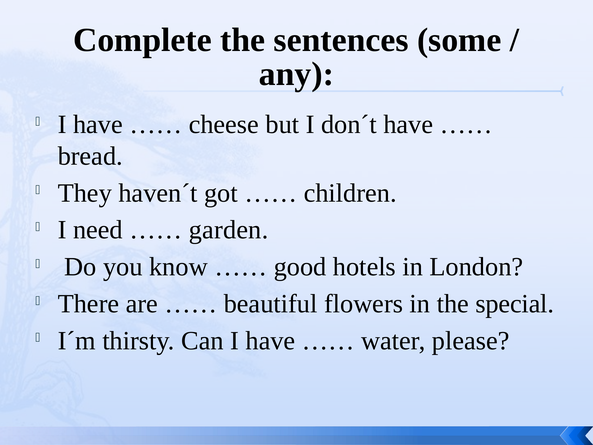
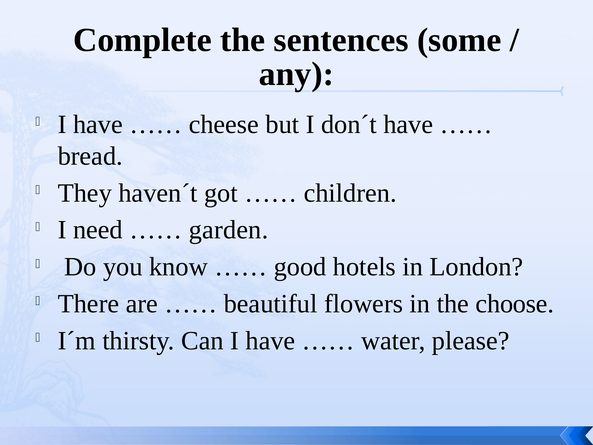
special: special -> choose (515, 304)
